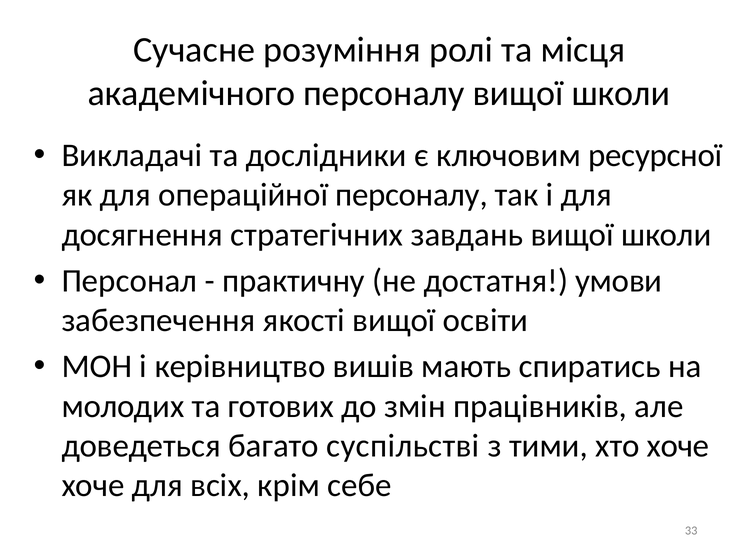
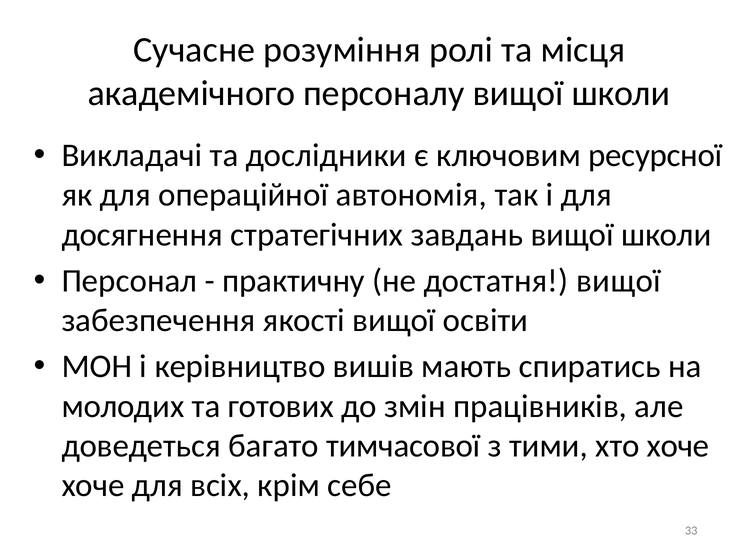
операційної персоналу: персоналу -> автономія (411, 195)
достатня умови: умови -> вищої (619, 281)
суспільстві: суспільстві -> тимчасової (403, 446)
